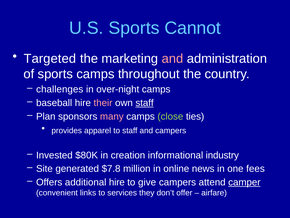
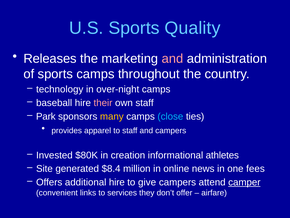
Cannot: Cannot -> Quality (192, 28)
Targeted: Targeted -> Releases (50, 58)
challenges: challenges -> technology (60, 89)
staff underline: present -> none (145, 103)
Plan: Plan -> Park (46, 116)
many colour: pink -> yellow (112, 116)
close colour: light green -> light blue (170, 116)
industry: industry -> athletes (222, 155)
$7.8: $7.8 -> $8.4 (111, 168)
